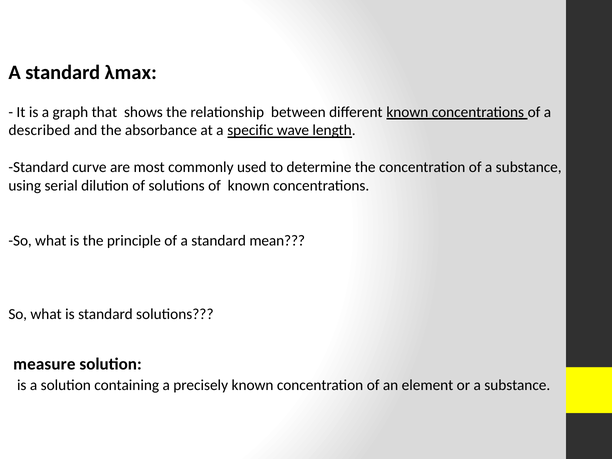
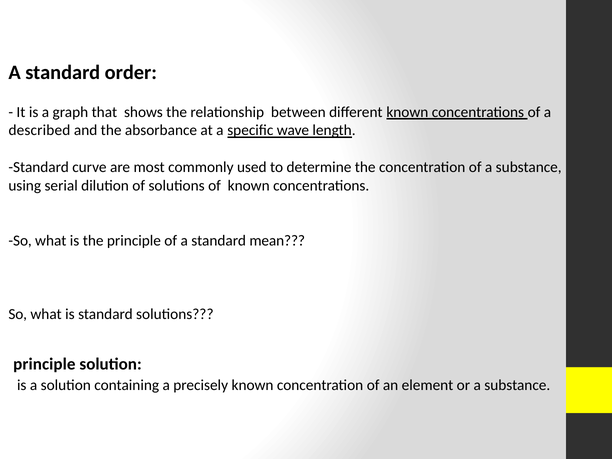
λmax: λmax -> order (131, 73)
measure: measure -> principle (44, 364)
